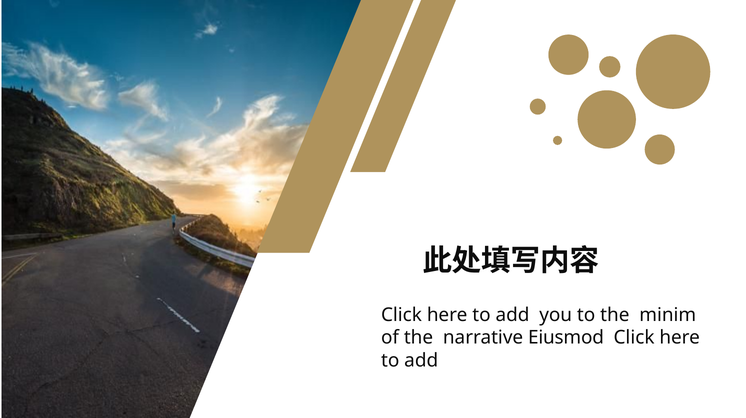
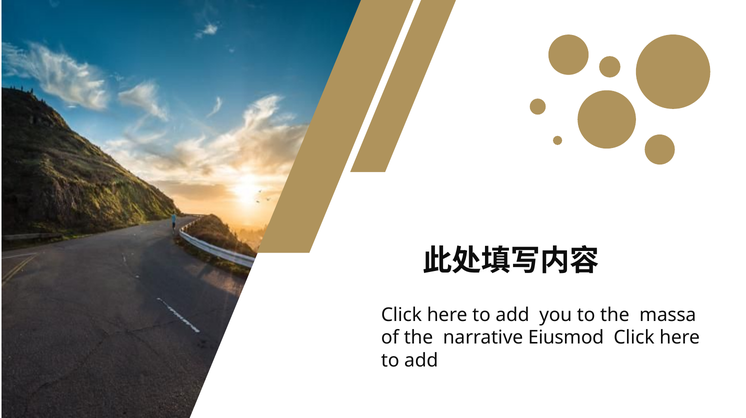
minim: minim -> massa (668, 315)
